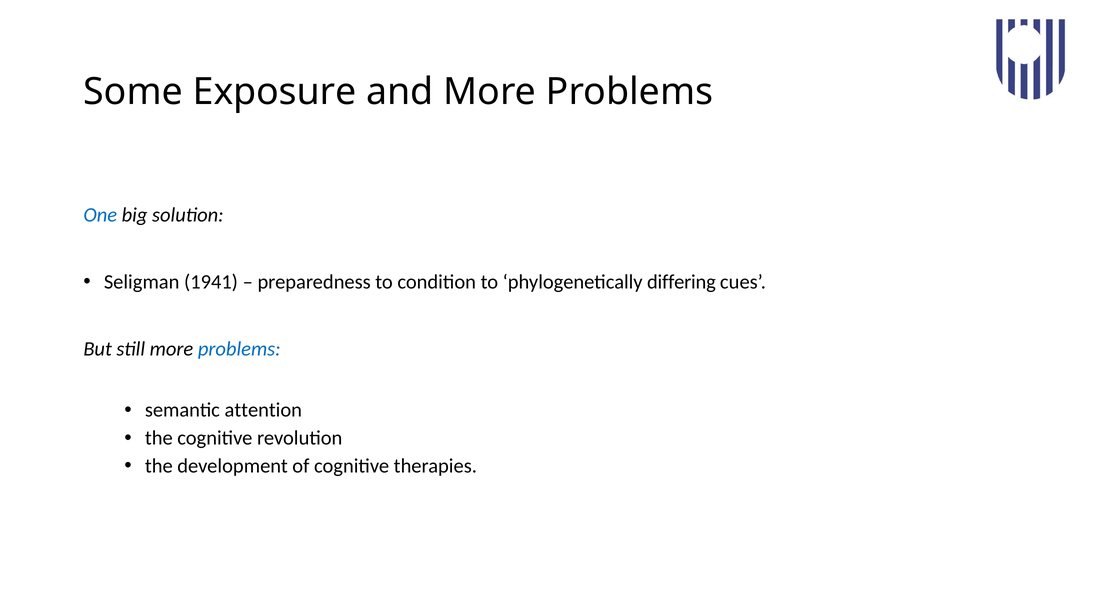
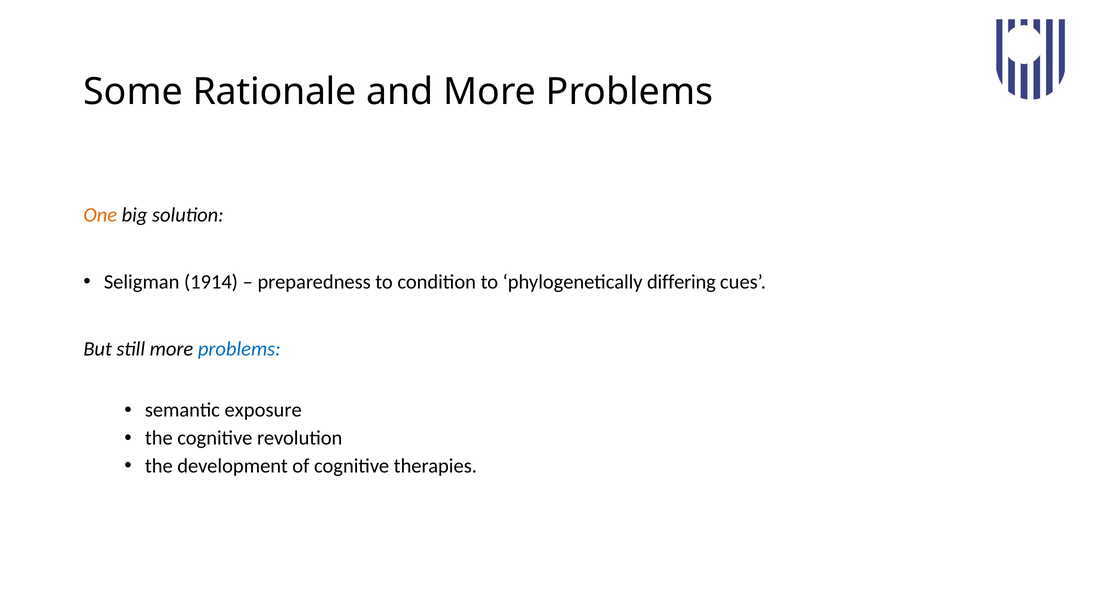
Exposure: Exposure -> Rationale (275, 92)
One colour: blue -> orange (100, 215)
1941: 1941 -> 1914 (211, 282)
attention: attention -> exposure (263, 410)
